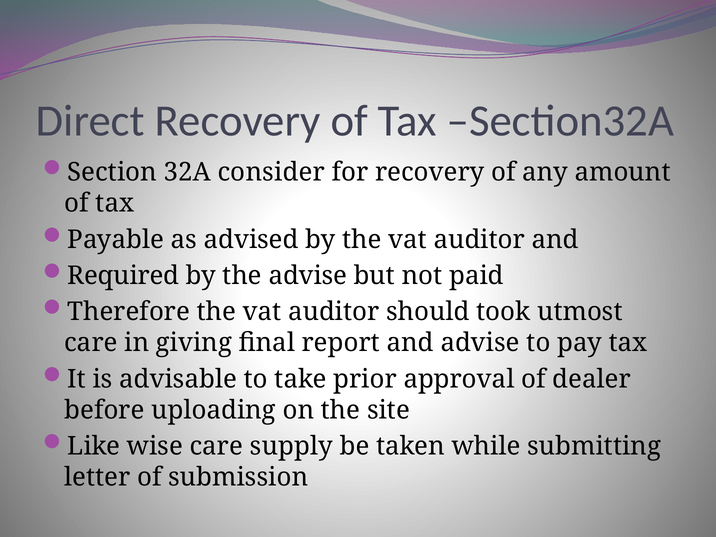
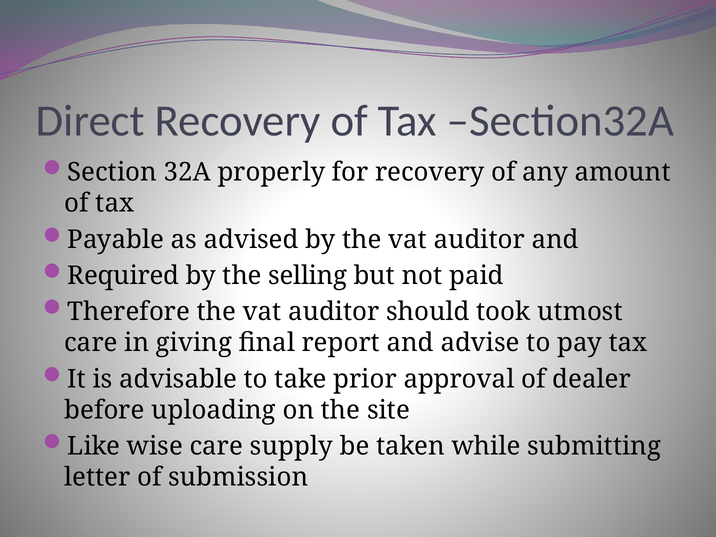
consider: consider -> properly (271, 172)
the advise: advise -> selling (308, 276)
